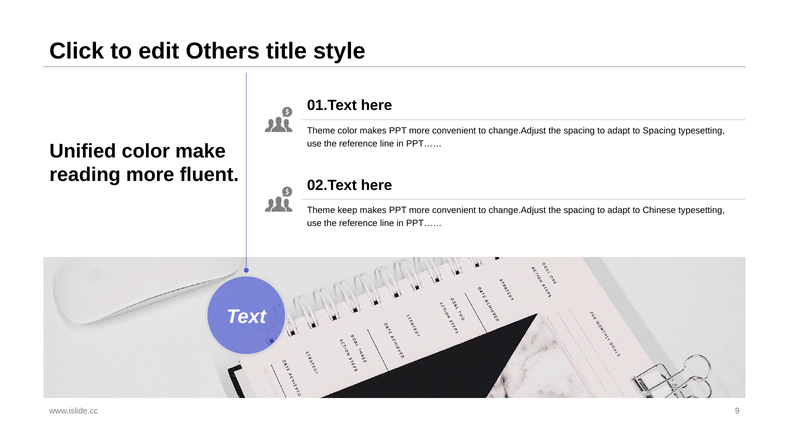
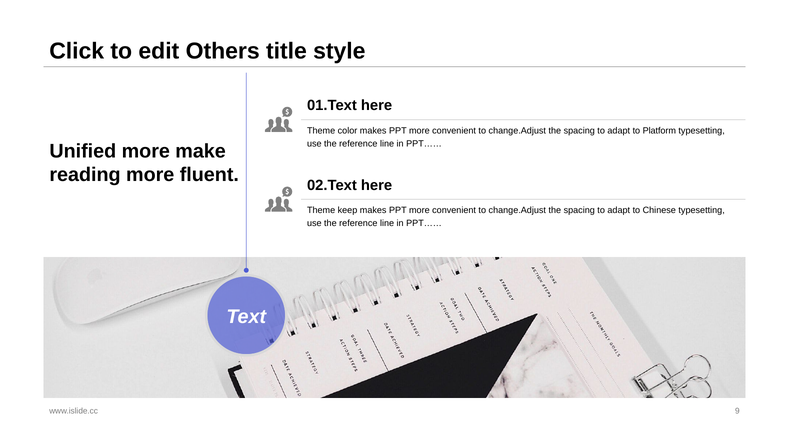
to Spacing: Spacing -> Platform (659, 131)
Unified color: color -> more (146, 151)
